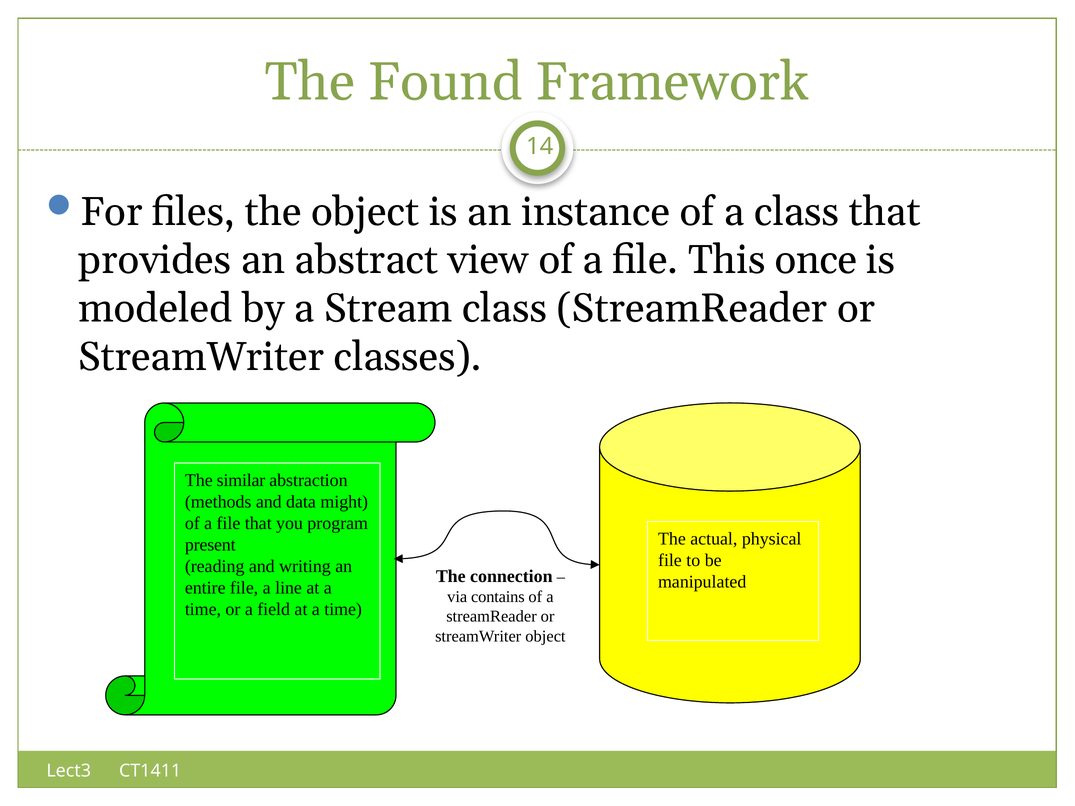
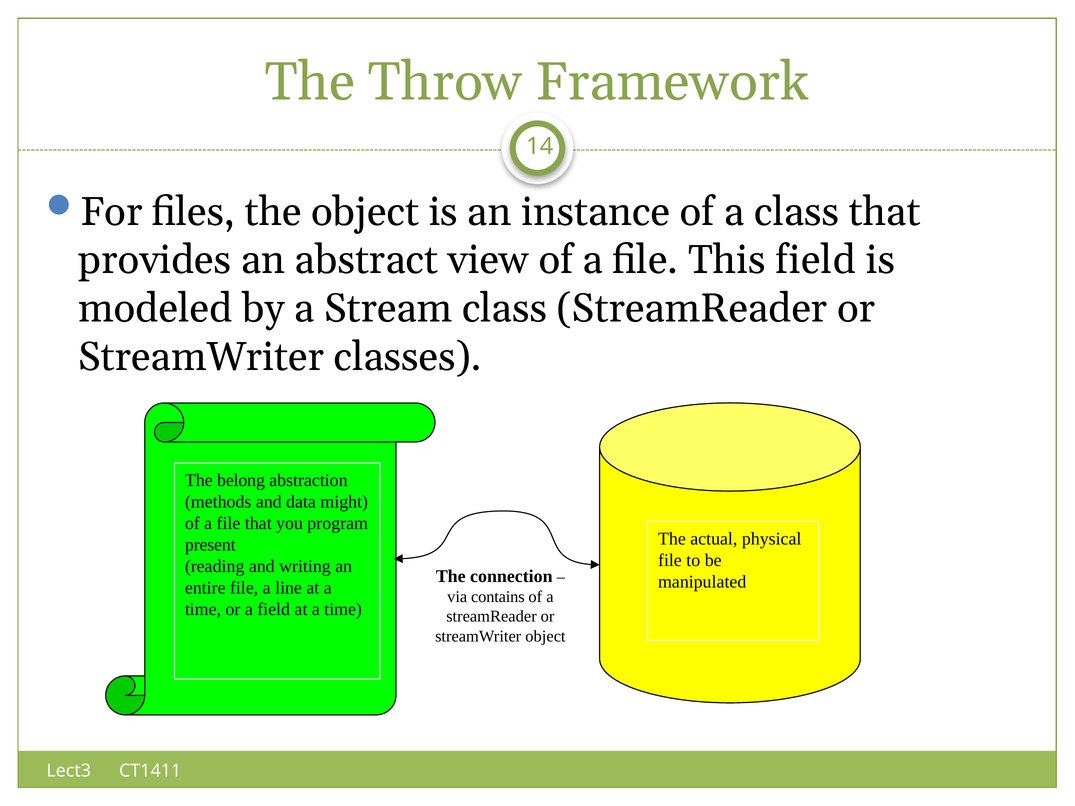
Found: Found -> Throw (445, 82)
This once: once -> field (816, 260)
similar: similar -> belong (241, 480)
